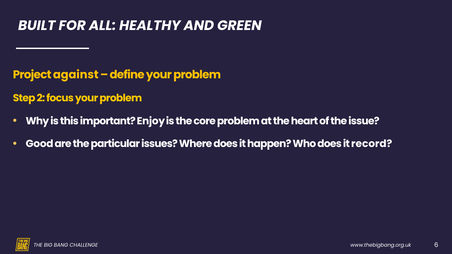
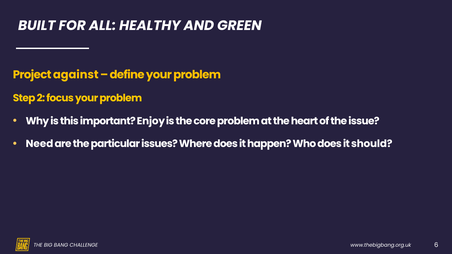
Good: Good -> Need (39, 144)
record: record -> should (372, 144)
